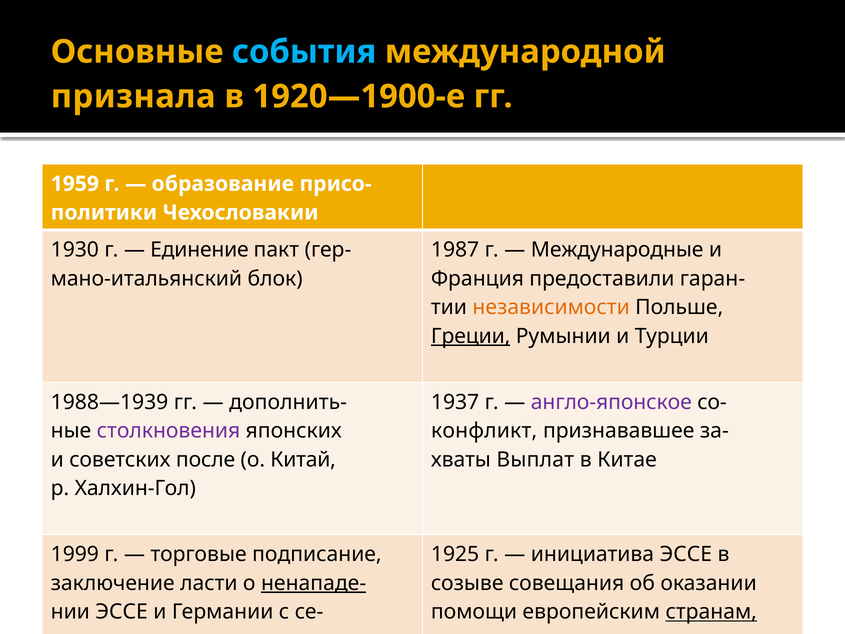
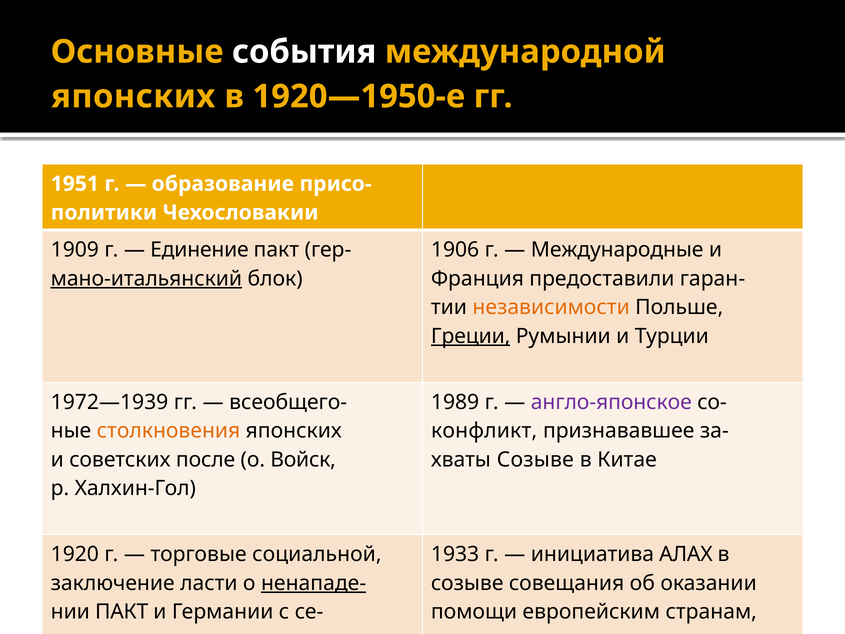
события colour: light blue -> white (304, 52)
признала: признала -> японских (133, 96)
1920—1900-е: 1920—1900-е -> 1920—1950-е (359, 96)
1959: 1959 -> 1951 (75, 184)
1930: 1930 -> 1909 (75, 250)
1987: 1987 -> 1906 (455, 250)
мано-итальянский underline: none -> present (146, 278)
1988—1939: 1988—1939 -> 1972—1939 (110, 402)
дополнить-: дополнить- -> всеобщего- (288, 402)
1937: 1937 -> 1989 (455, 402)
столкновения colour: purple -> orange (168, 431)
Китай: Китай -> Войск (303, 459)
хваты Выплат: Выплат -> Созыве (535, 459)
1999: 1999 -> 1920 (75, 554)
подписание: подписание -> социальной (317, 554)
1925: 1925 -> 1933 (455, 554)
инициатива ЭССЕ: ЭССЕ -> АЛАХ (686, 554)
нии ЭССЕ: ЭССЕ -> ПАКТ (122, 612)
странам underline: present -> none (711, 612)
